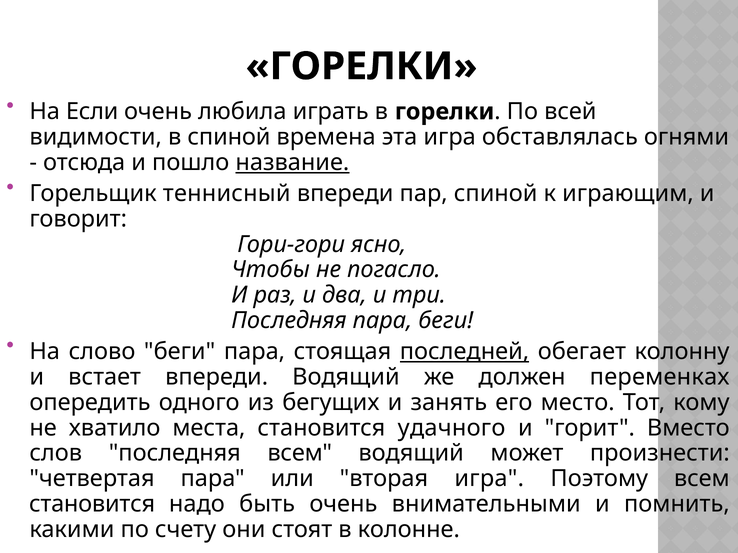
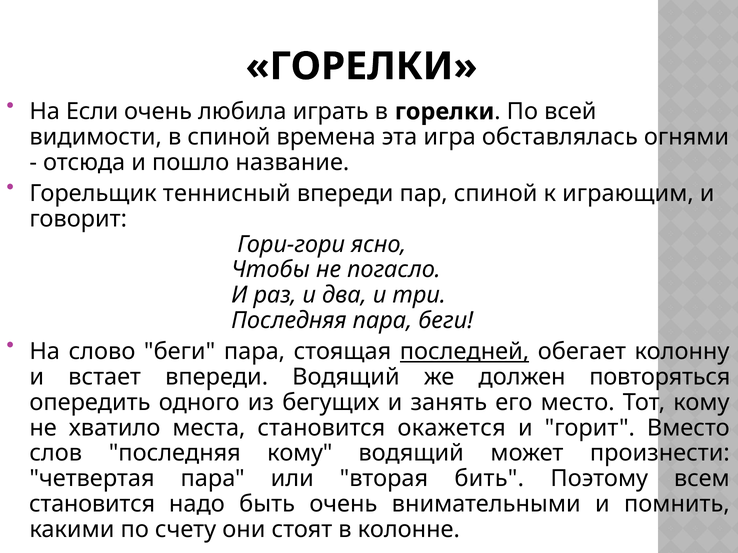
название underline: present -> none (292, 163)
переменках: переменках -> повторяться (660, 377)
удачного: удачного -> окажется (452, 428)
последняя всем: всем -> кому (300, 454)
вторая игра: игра -> бить (489, 479)
